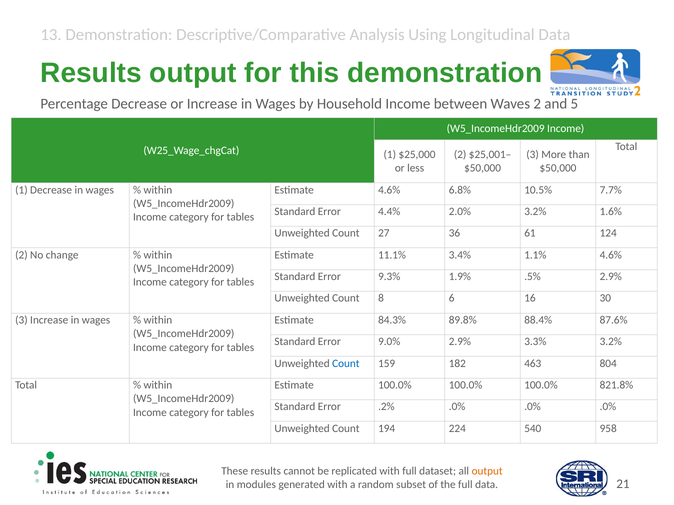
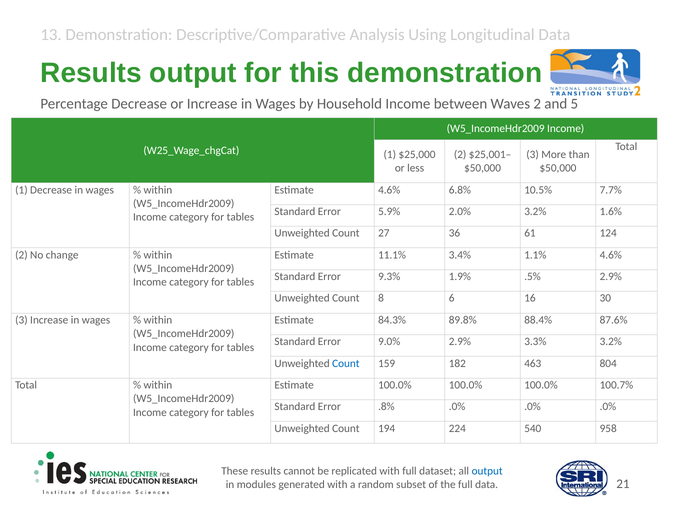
4.4%: 4.4% -> 5.9% (389, 212)
821.8%: 821.8% -> 100.7% (616, 385)
.2%: .2% -> .8% (386, 407)
output colour: orange -> blue (487, 471)
